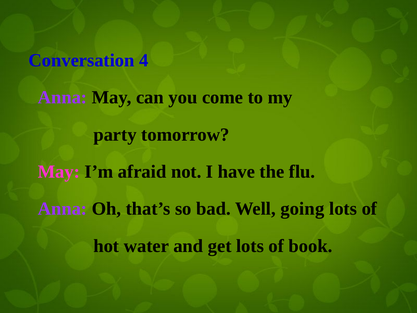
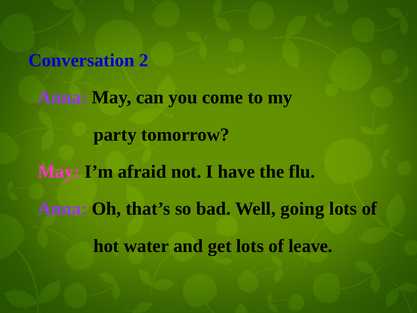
4: 4 -> 2 (144, 60)
book: book -> leave (311, 246)
